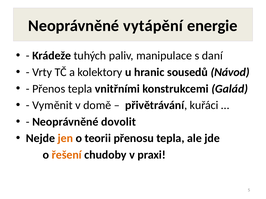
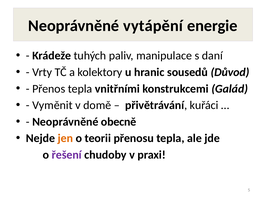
Návod: Návod -> Důvod (230, 72)
dovolit: dovolit -> obecně (119, 122)
řešení colour: orange -> purple (67, 155)
